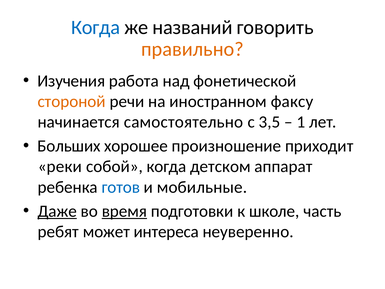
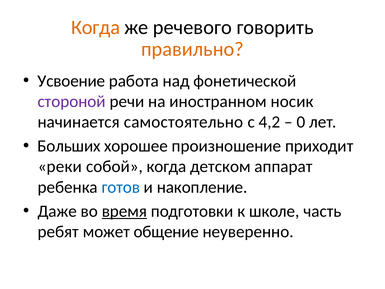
Когда colour: blue -> orange (96, 27)
названий: названий -> речевого (192, 27)
Изучения: Изучения -> Усвоение (71, 81)
стороной colour: orange -> purple (72, 101)
факсу: факсу -> носик (292, 101)
3,5: 3,5 -> 4,2 (269, 122)
1: 1 -> 0 (301, 122)
мобильные: мобильные -> накопление (202, 187)
Даже underline: present -> none (57, 211)
интереса: интереса -> общение (166, 232)
